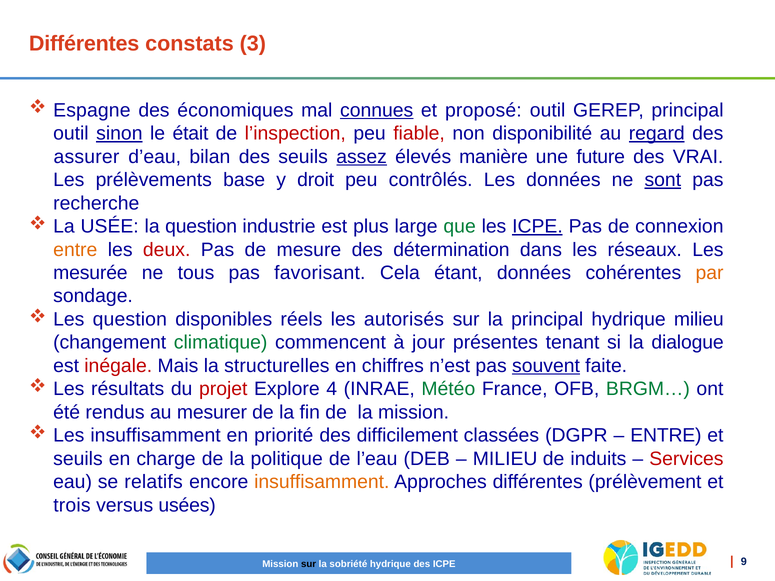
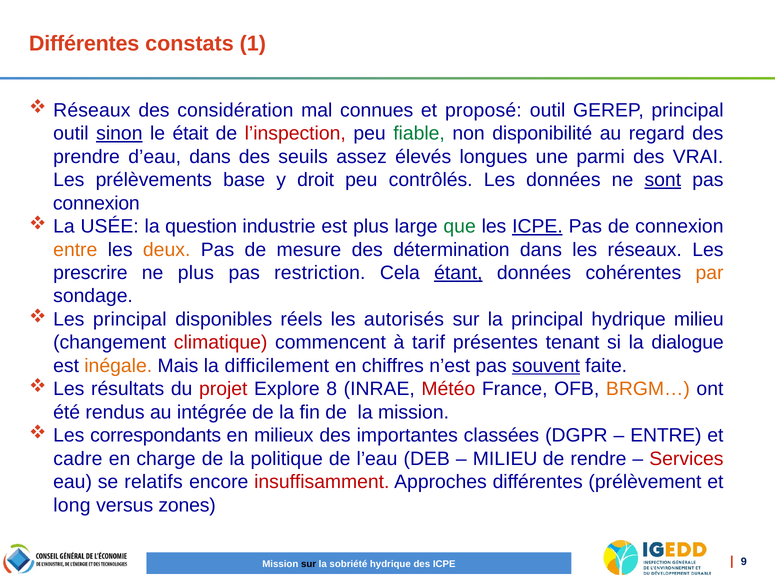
3: 3 -> 1 (253, 43)
Espagne: Espagne -> Réseaux (92, 110)
économiques: économiques -> considération (235, 110)
connues underline: present -> none (377, 110)
fiable colour: red -> green (419, 133)
regard underline: present -> none (657, 133)
assurer: assurer -> prendre (87, 157)
d’eau bilan: bilan -> dans (210, 157)
assez underline: present -> none (362, 157)
manière: manière -> longues (493, 157)
future: future -> parmi (601, 157)
recherche: recherche -> connexion (96, 203)
deux colour: red -> orange (167, 250)
mesurée: mesurée -> prescrire (90, 273)
ne tous: tous -> plus (196, 273)
favorisant: favorisant -> restriction (320, 273)
étant underline: none -> present (458, 273)
Les question: question -> principal (130, 319)
climatique colour: green -> red (221, 343)
jour: jour -> tarif (429, 343)
inégale colour: red -> orange (118, 366)
structurelles: structurelles -> difficilement (277, 366)
4: 4 -> 8 (332, 389)
Météo colour: green -> red (448, 389)
BRGM… colour: green -> orange (648, 389)
mesurer: mesurer -> intégrée (212, 412)
Les insuffisamment: insuffisamment -> correspondants (156, 436)
priorité: priorité -> milieux (284, 436)
difficilement: difficilement -> importantes (407, 436)
seuils: seuils -> cadre (78, 459)
induits: induits -> rendre (598, 459)
insuffisamment colour: orange -> red (322, 482)
trois: trois -> long (72, 505)
usées: usées -> zones (187, 505)
